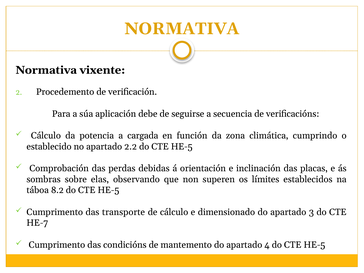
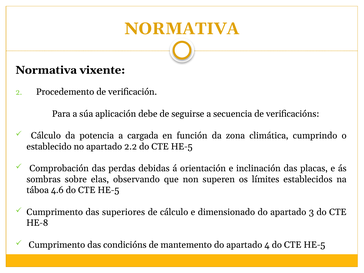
8.2: 8.2 -> 4.6 (57, 190)
transporte: transporte -> superiores (123, 212)
HE-7: HE-7 -> HE-8 (37, 223)
